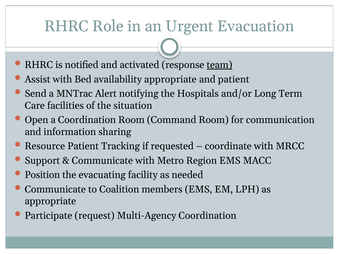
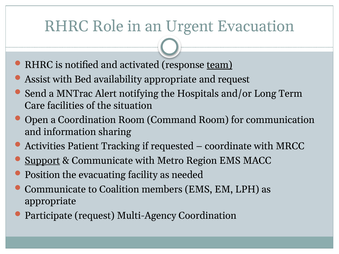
and patient: patient -> request (234, 79)
Resource: Resource -> Activities (45, 146)
Support underline: none -> present (42, 161)
